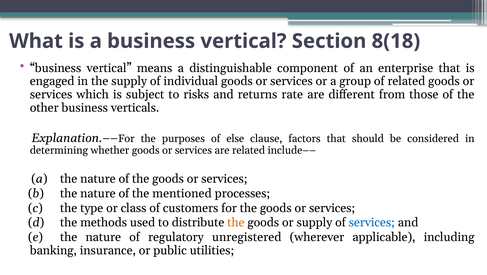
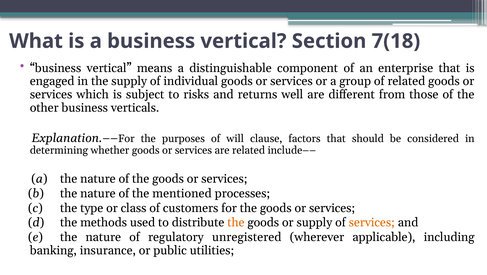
8(18: 8(18 -> 7(18 (396, 41)
rate: rate -> well (292, 94)
else: else -> will (235, 139)
services colour: blue -> orange (372, 222)
